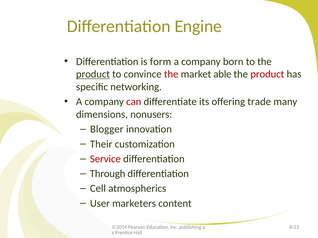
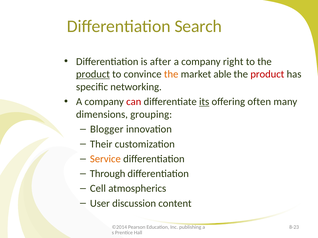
Engine: Engine -> Search (198, 26)
form: form -> after (161, 62)
born: born -> right (233, 62)
the colour: red -> orange (171, 74)
its underline: none -> present (204, 102)
trade: trade -> often (259, 102)
nonusers: nonusers -> grouping (151, 115)
Service colour: red -> orange (105, 159)
marketers: marketers -> discussion (134, 204)
